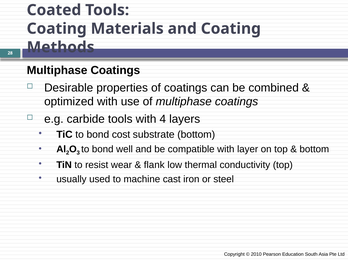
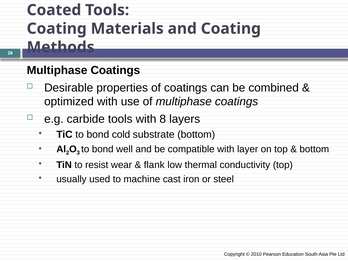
4: 4 -> 8 (163, 119)
cost: cost -> cold (121, 135)
